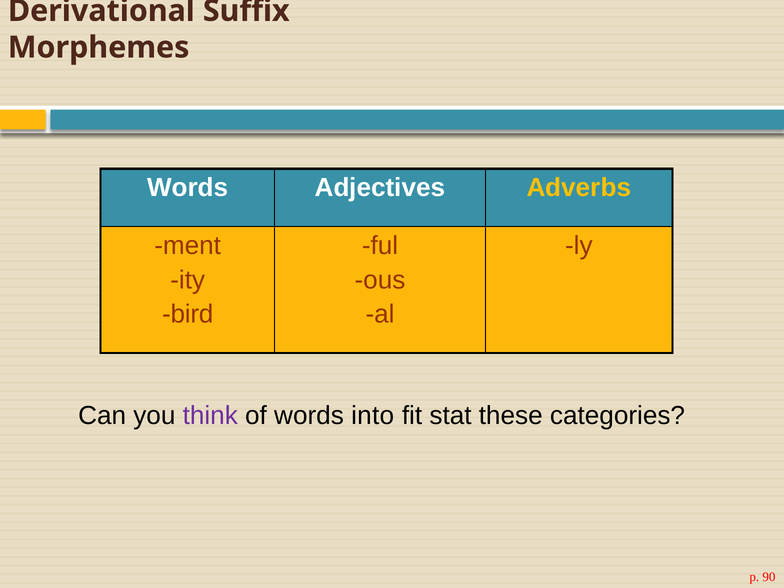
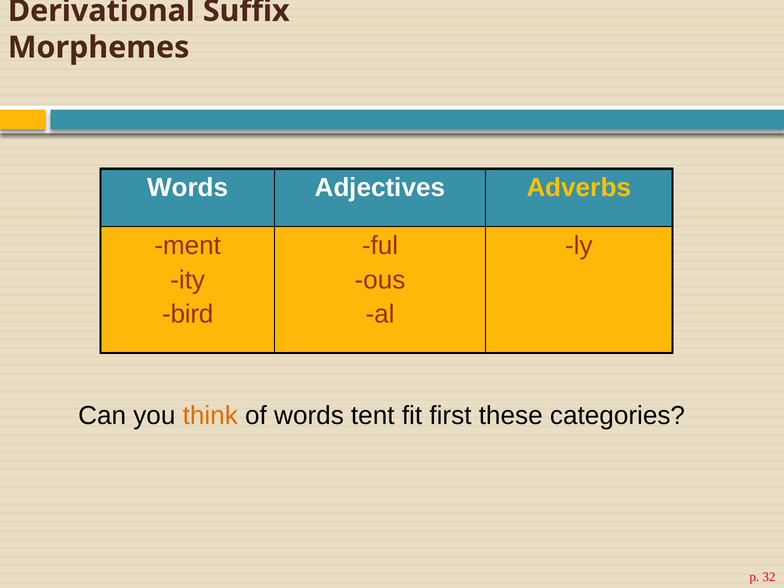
think colour: purple -> orange (210, 415)
into: into -> tent (373, 415)
stat: stat -> first (450, 415)
90: 90 -> 32 (769, 577)
